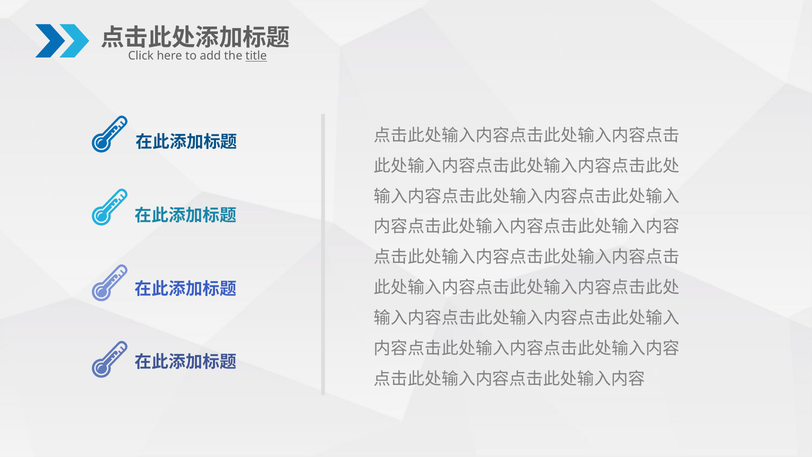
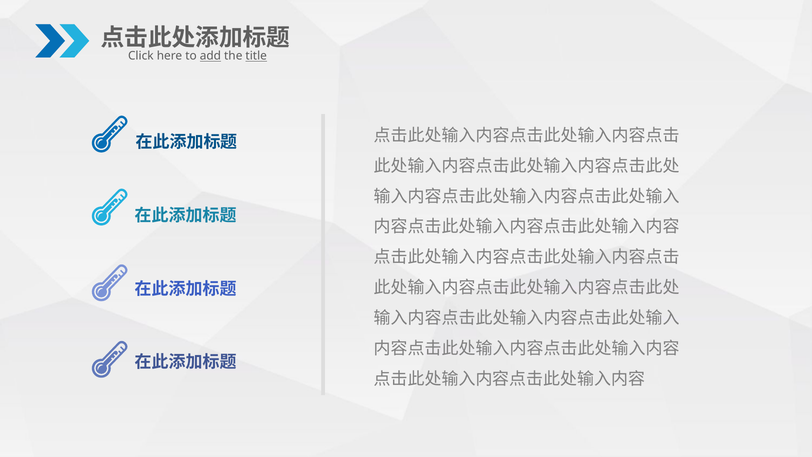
add underline: none -> present (210, 56)
